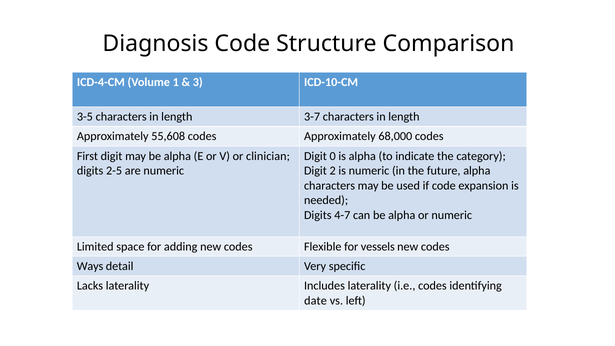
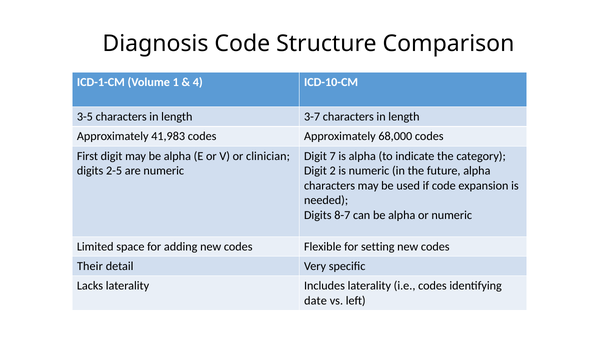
ICD-4-CM: ICD-4-CM -> ICD-1-CM (101, 82)
3: 3 -> 4 (198, 82)
55,608: 55,608 -> 41,983 (168, 136)
0: 0 -> 7 (333, 156)
4-7: 4-7 -> 8-7 (342, 215)
vessels: vessels -> setting (378, 246)
Ways: Ways -> Their (90, 266)
